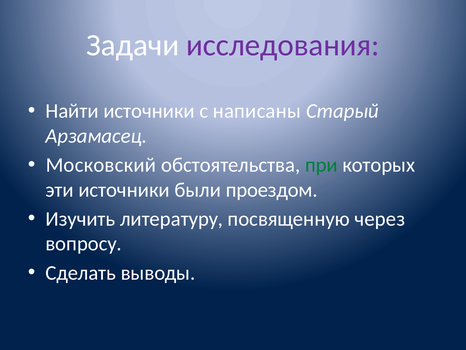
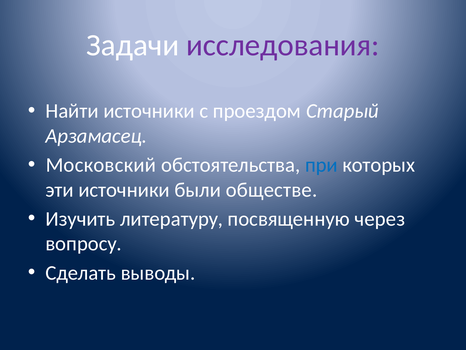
написаны: написаны -> проездом (257, 111)
при colour: green -> blue (321, 165)
проездом: проездом -> обществе (272, 190)
